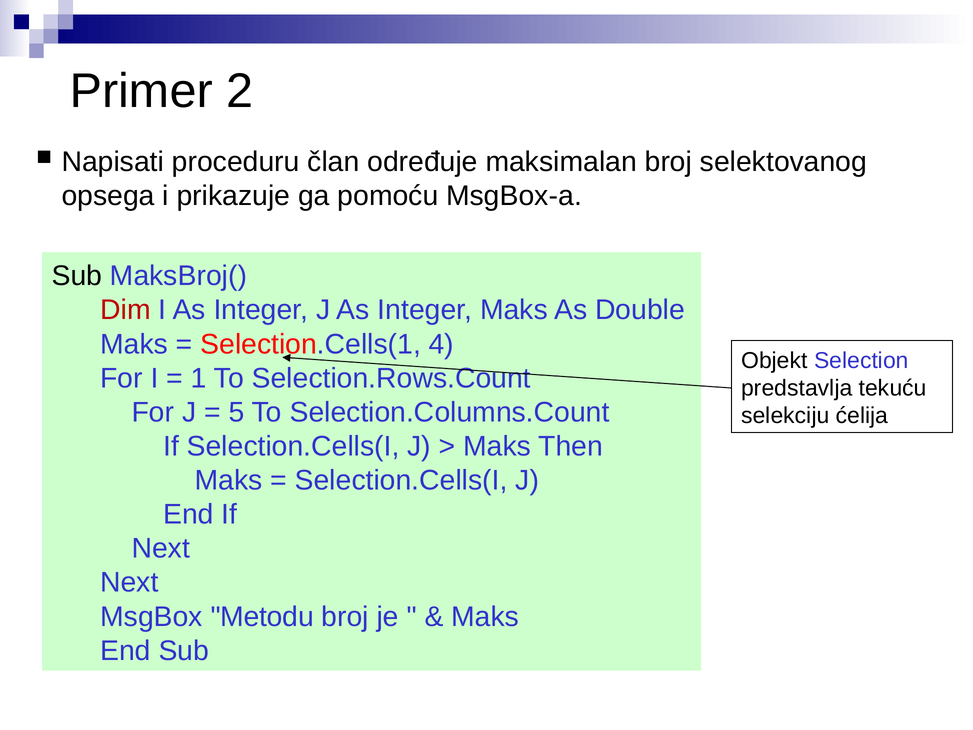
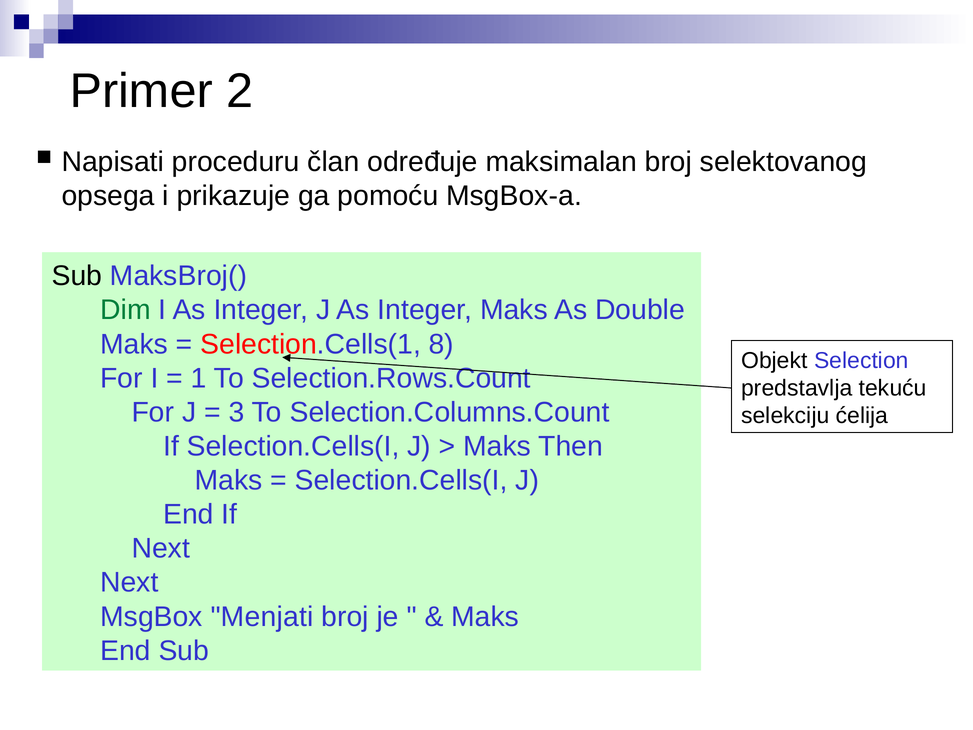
Dim colour: red -> green (125, 310)
4: 4 -> 8 (441, 344)
5: 5 -> 3 (237, 412)
Metodu: Metodu -> Menjati (262, 616)
